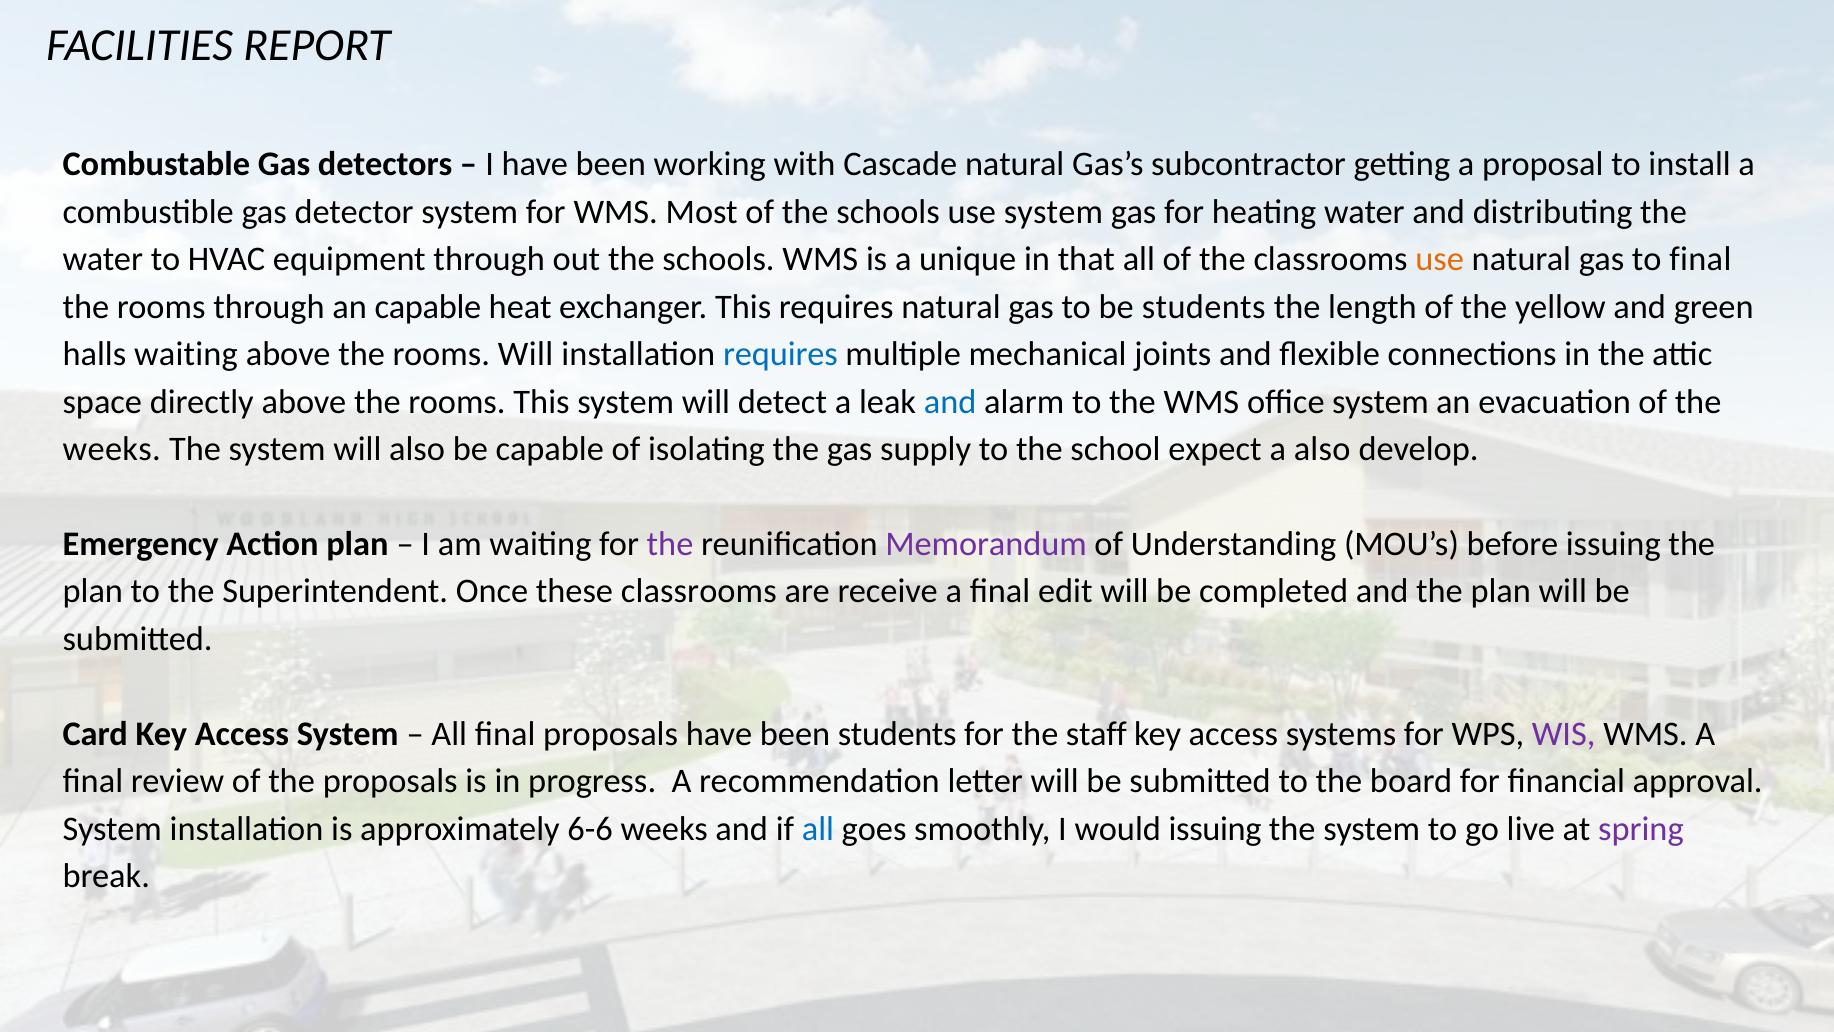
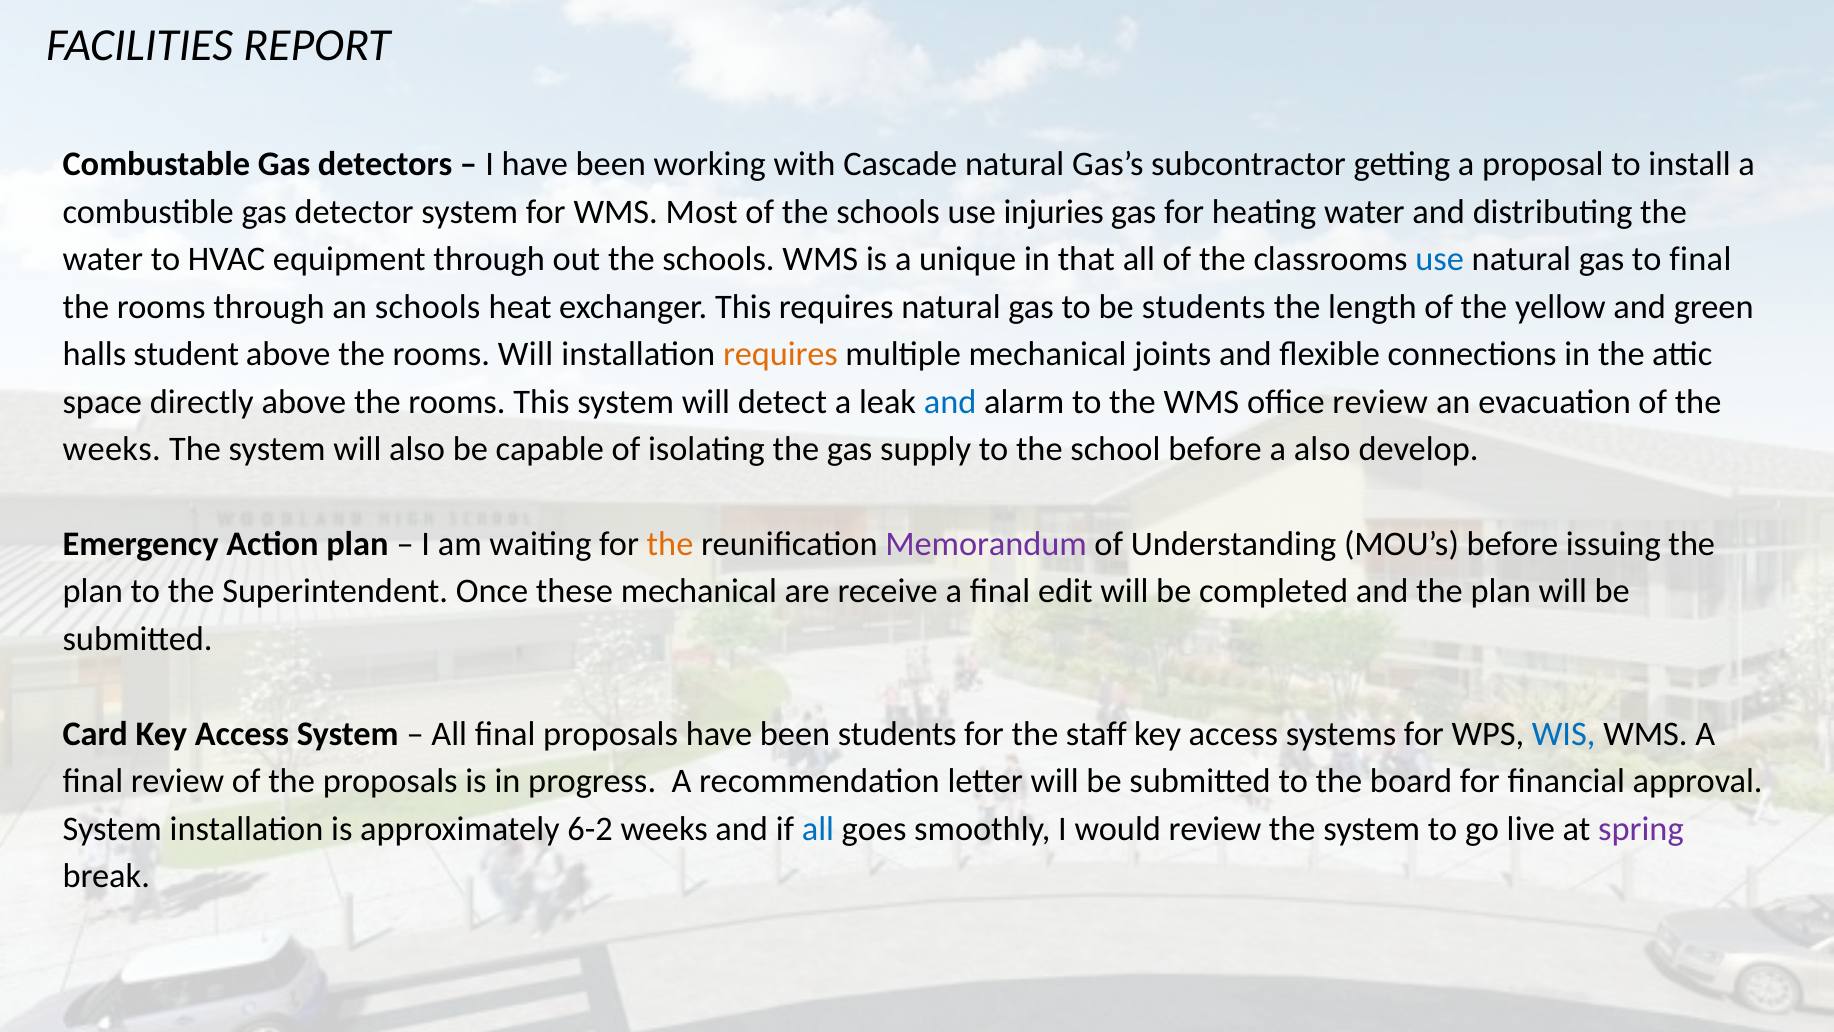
use system: system -> injuries (1054, 212)
use colour: orange -> blue (1440, 259)
an capable: capable -> schools (428, 307)
halls waiting: waiting -> student (186, 354)
requires colour: blue -> orange (780, 354)
office system: system -> review (1380, 402)
school expect: expect -> before (1215, 449)
the colour: purple -> orange (670, 544)
these classrooms: classrooms -> mechanical (699, 591)
WIS colour: purple -> blue (1564, 734)
6-6: 6-6 -> 6-2 (590, 829)
would issuing: issuing -> review (1215, 829)
